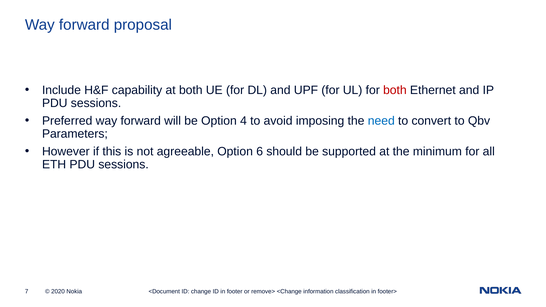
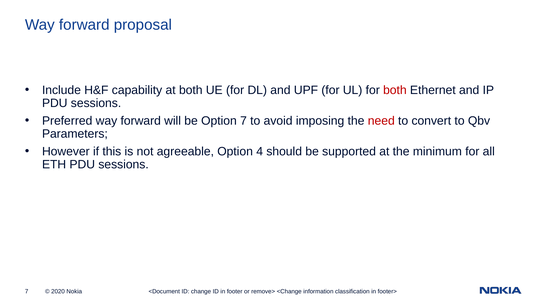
Option 4: 4 -> 7 (243, 121)
need colour: blue -> red (381, 121)
6: 6 -> 4 (260, 151)
